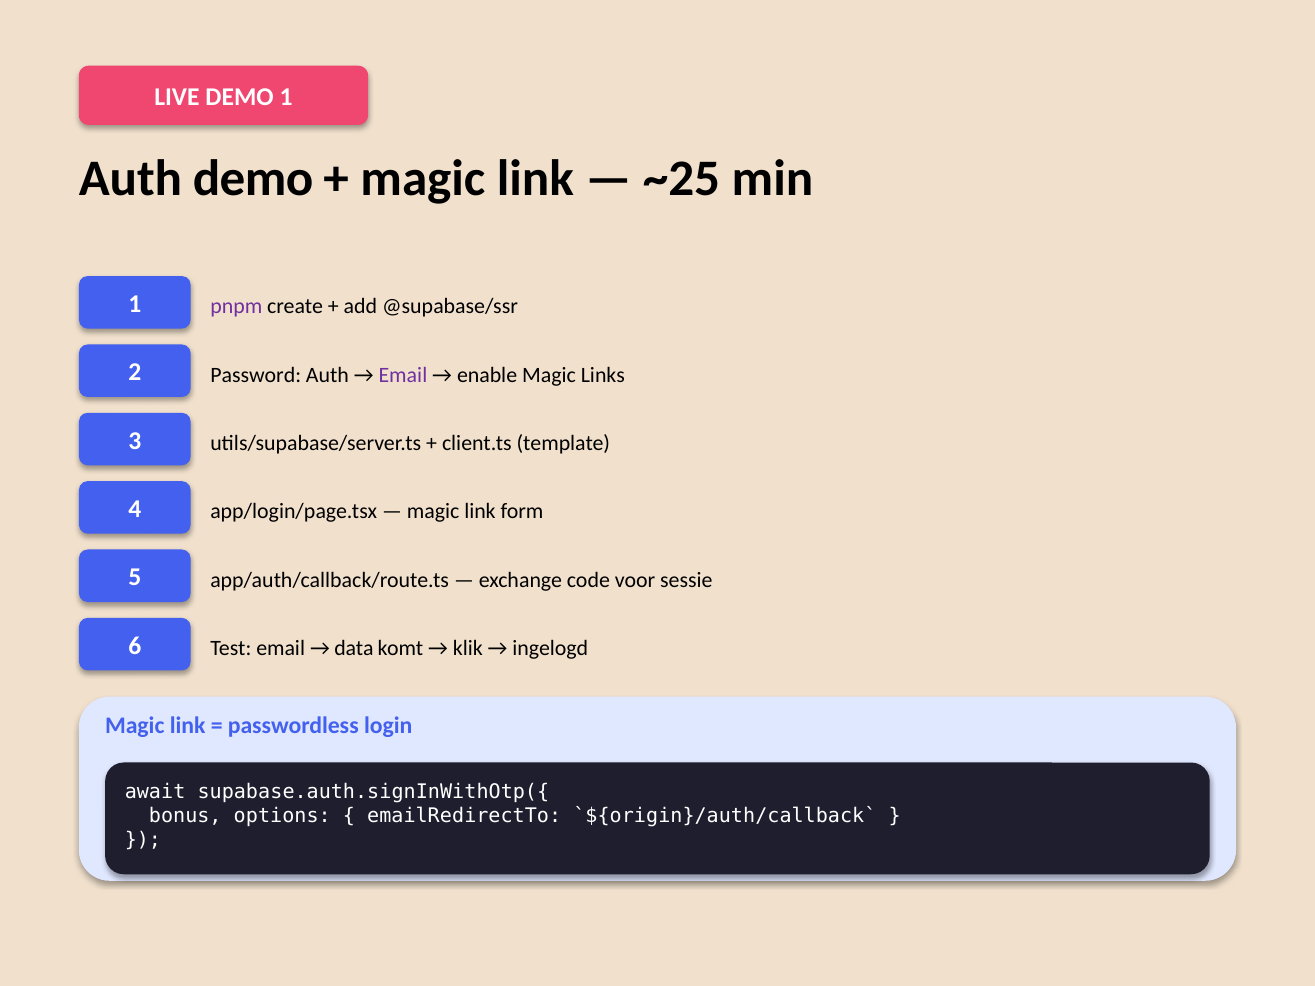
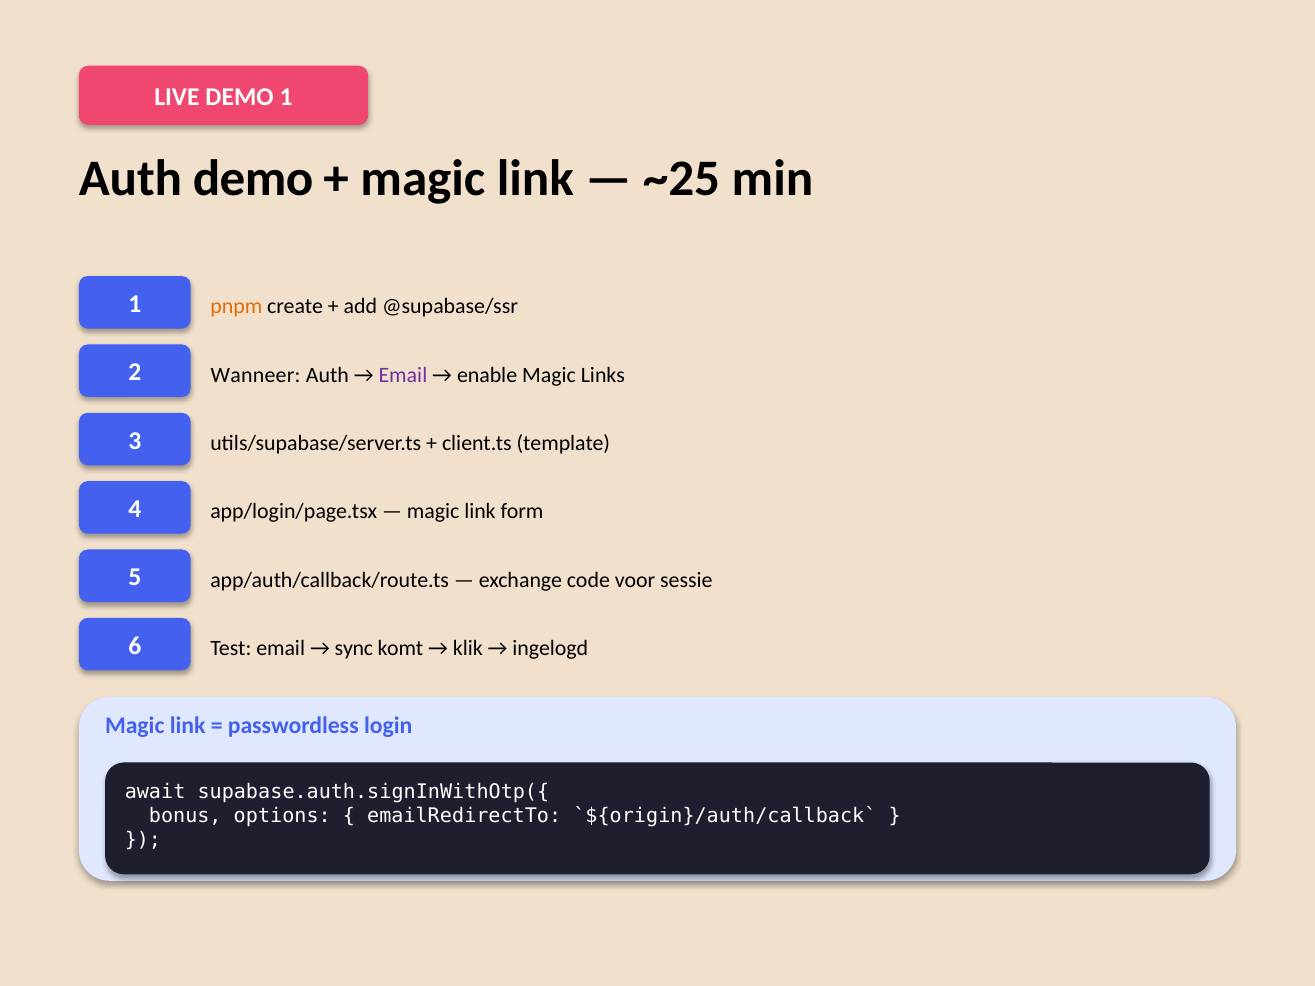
pnpm colour: purple -> orange (236, 307)
Password: Password -> Wanneer (256, 375)
data: data -> sync (354, 648)
